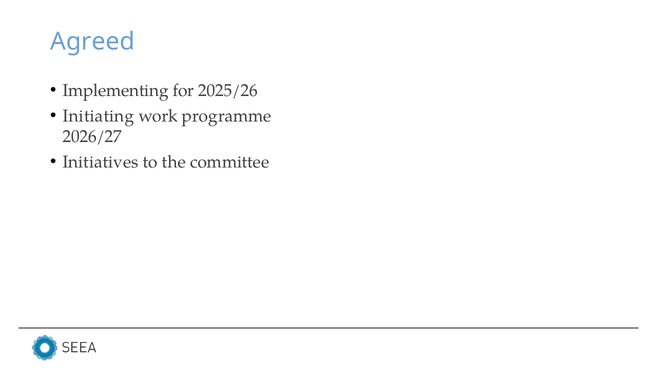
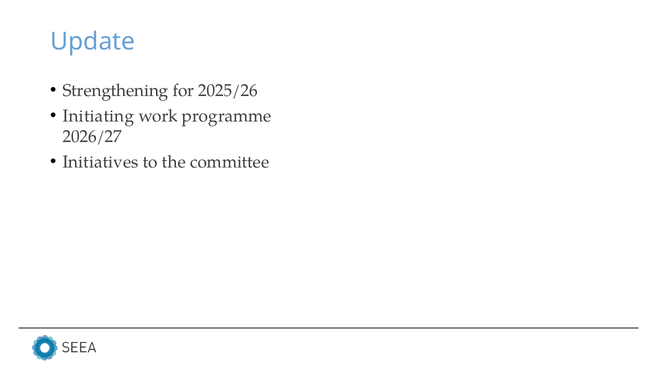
Agreed: Agreed -> Update (93, 42)
Implementing: Implementing -> Strengthening (116, 91)
